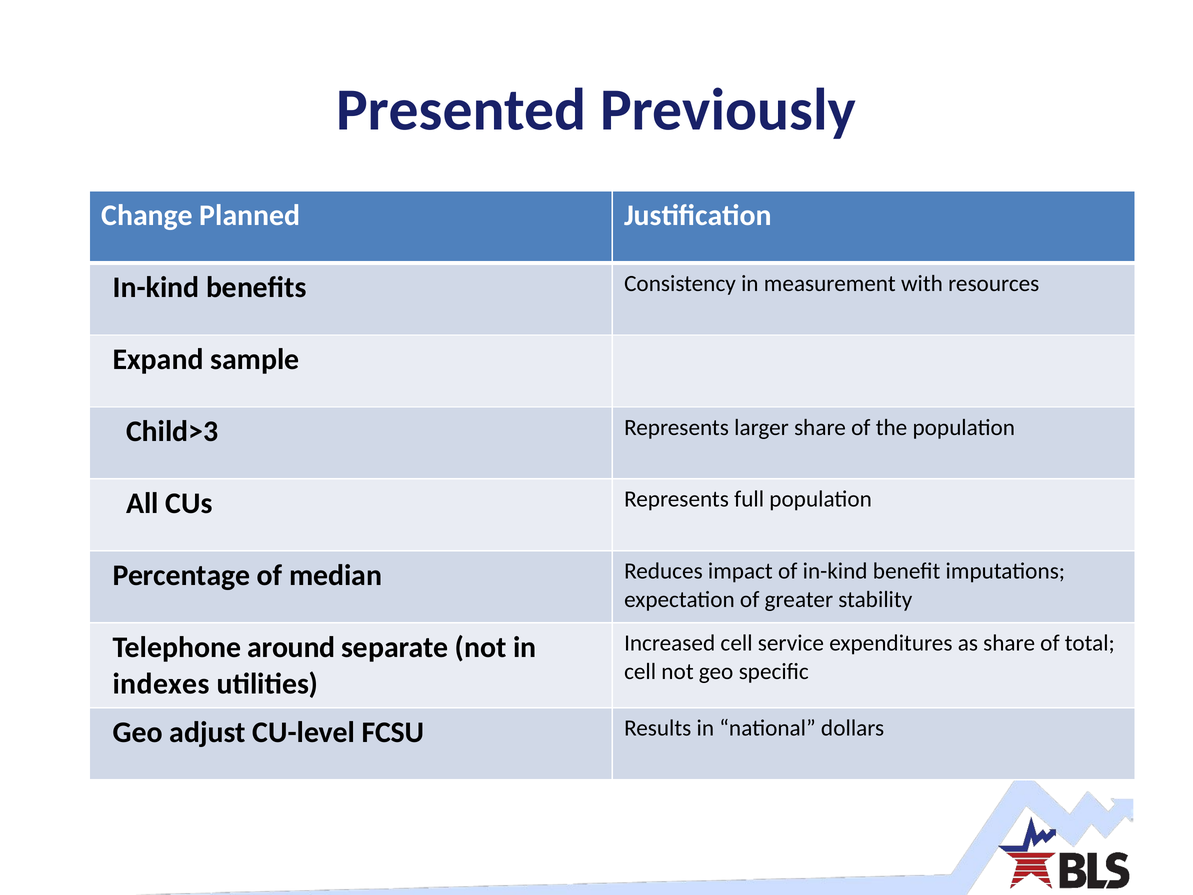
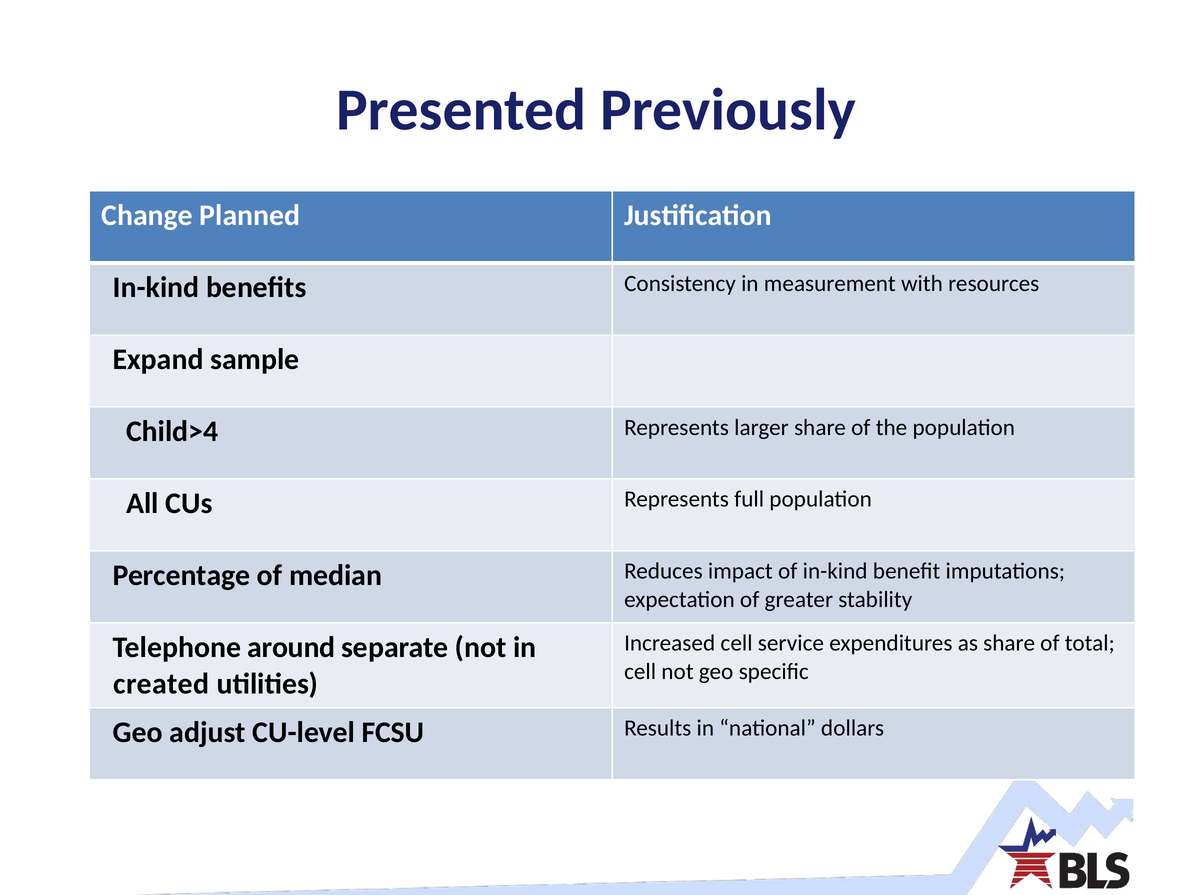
Child>3: Child>3 -> Child>4 (172, 431)
indexes: indexes -> created (161, 684)
